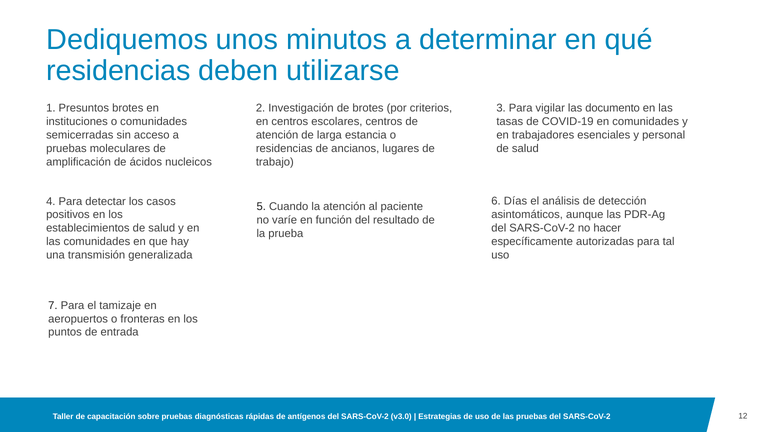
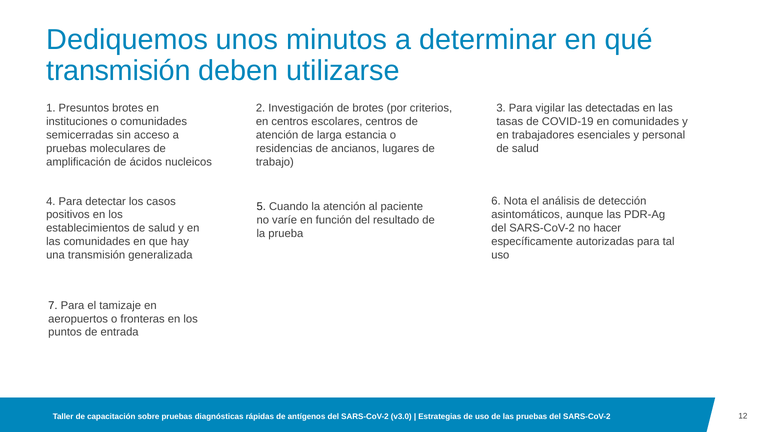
residencias: residencias -> transmisión (119, 71)
documento: documento -> detectadas (613, 108)
Días: Días -> Nota (516, 201)
